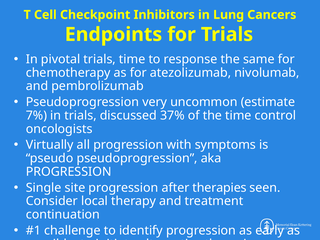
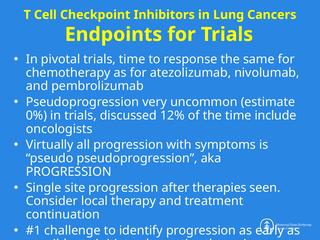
7%: 7% -> 0% (36, 115)
37%: 37% -> 12% (172, 115)
control: control -> include (276, 115)
